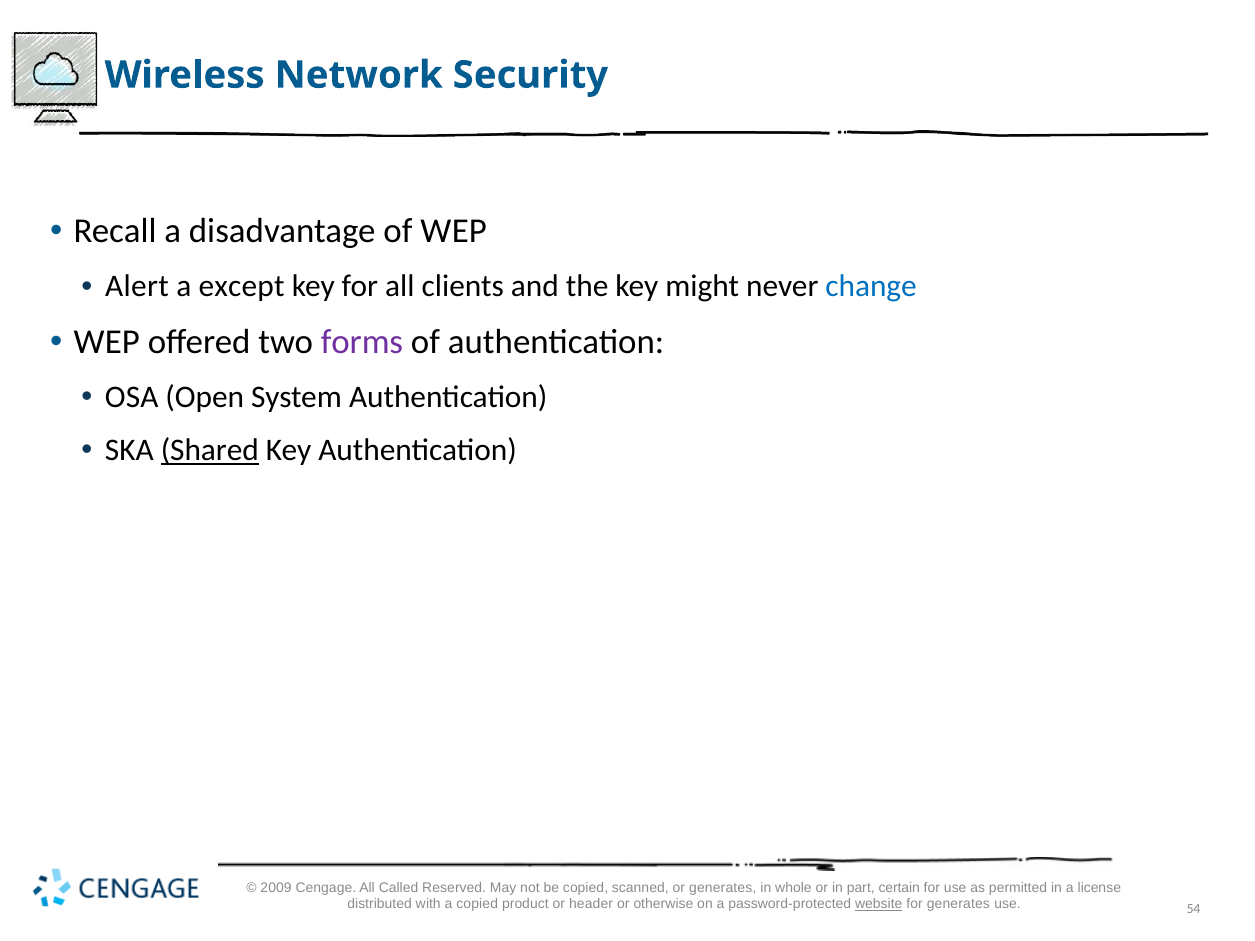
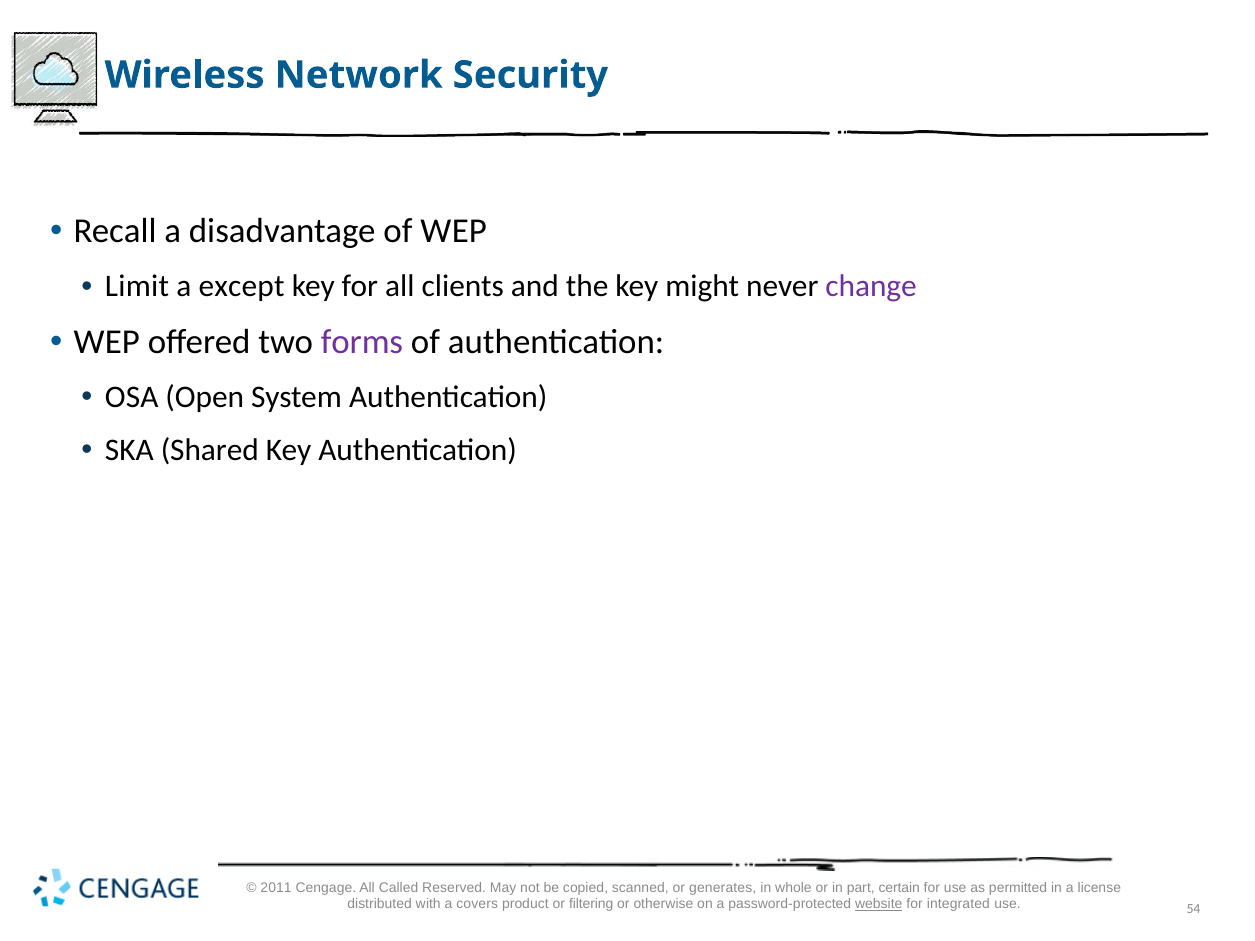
Alert: Alert -> Limit (137, 287)
change colour: blue -> purple (871, 287)
Shared underline: present -> none (210, 450)
2009: 2009 -> 2011 (276, 888)
a copied: copied -> covers (477, 905)
header: header -> filtering (591, 905)
for generates: generates -> integrated (958, 905)
